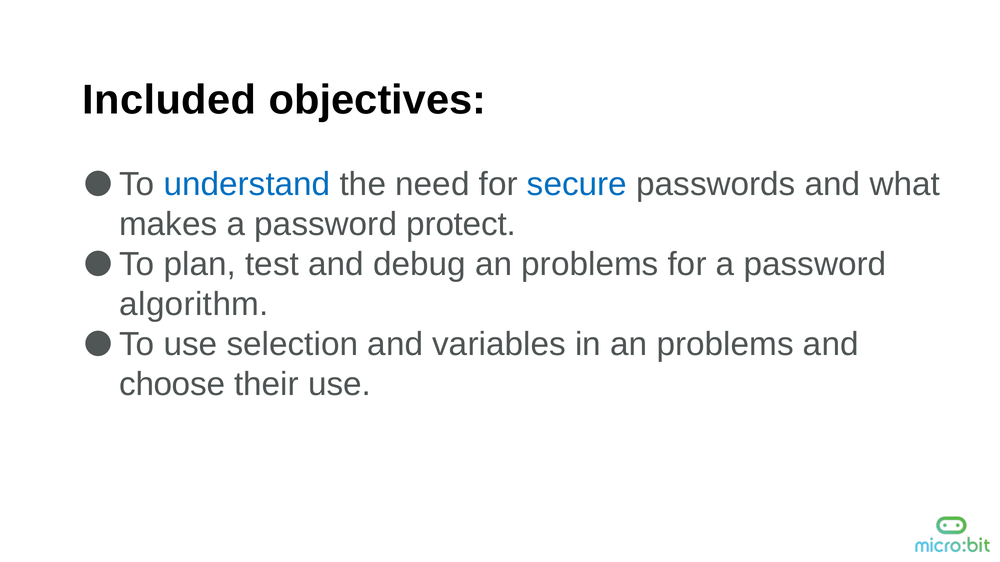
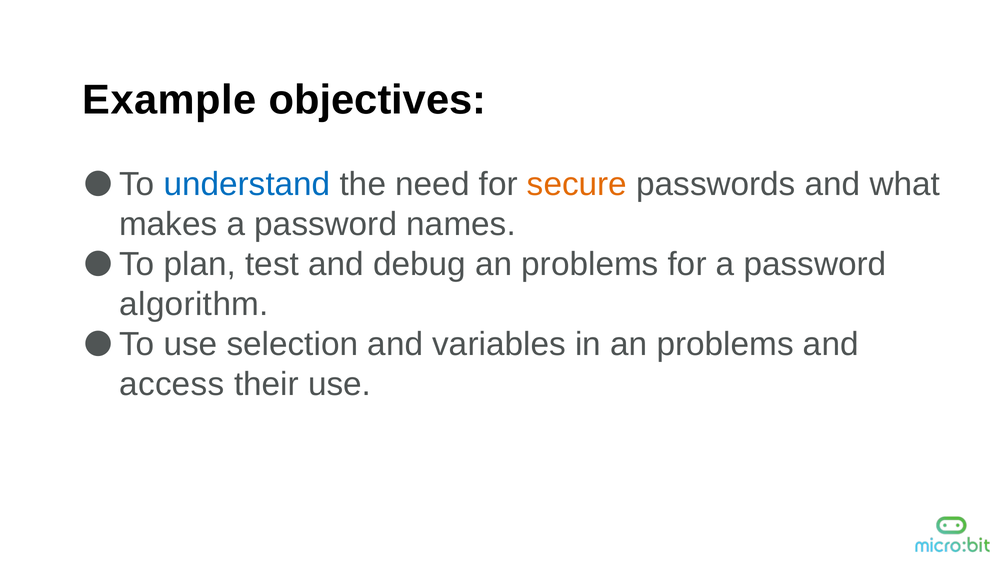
Included: Included -> Example (169, 100)
secure colour: blue -> orange (577, 185)
protect: protect -> names (461, 225)
choose: choose -> access (172, 385)
